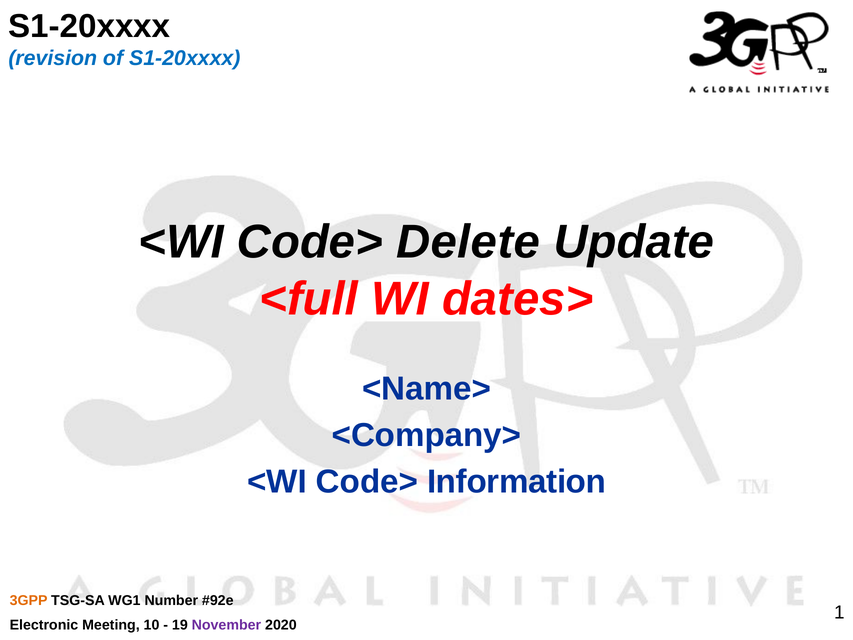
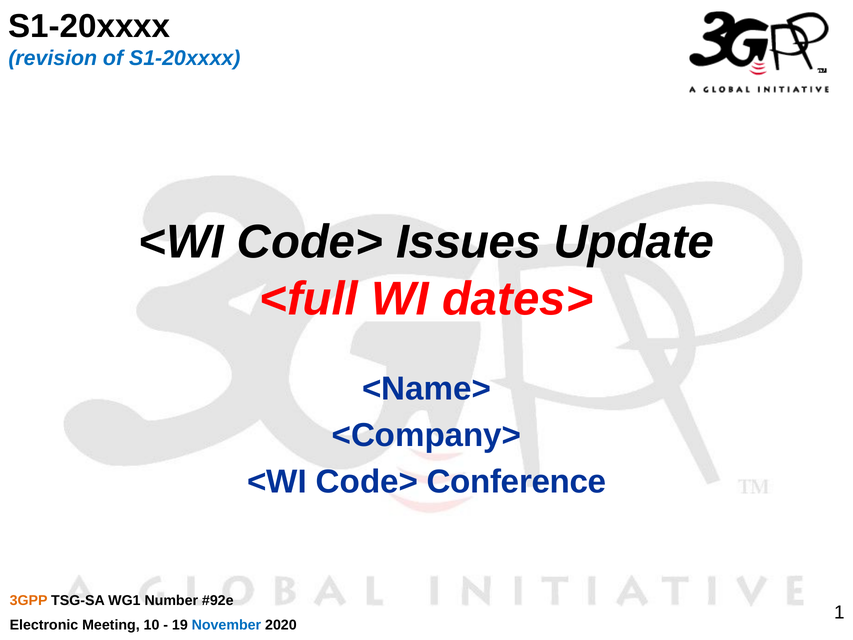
Delete: Delete -> Issues (469, 242)
Information: Information -> Conference (517, 482)
November colour: purple -> blue (226, 625)
